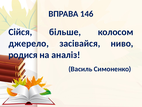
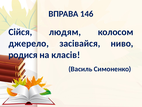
більше: більше -> людям (65, 32)
аналіз: аналіз -> класів (66, 55)
